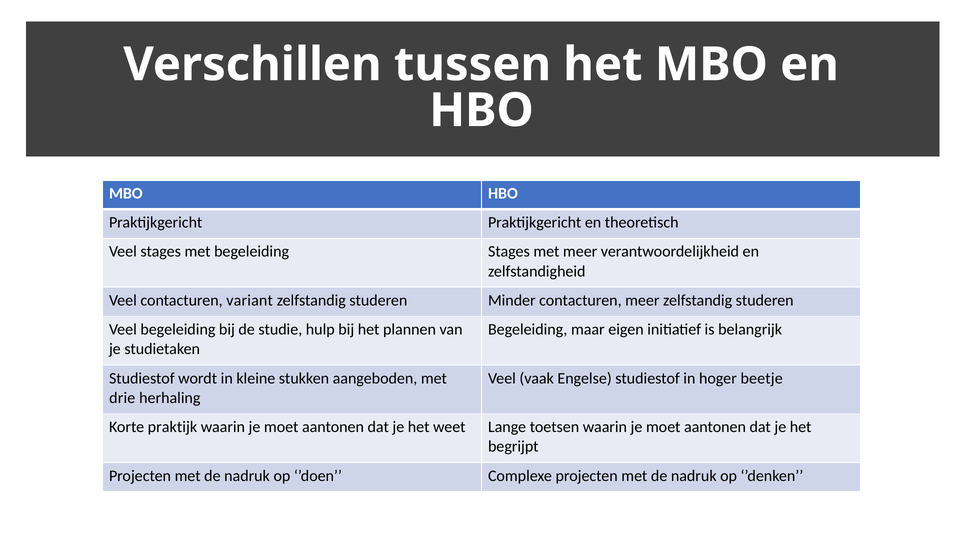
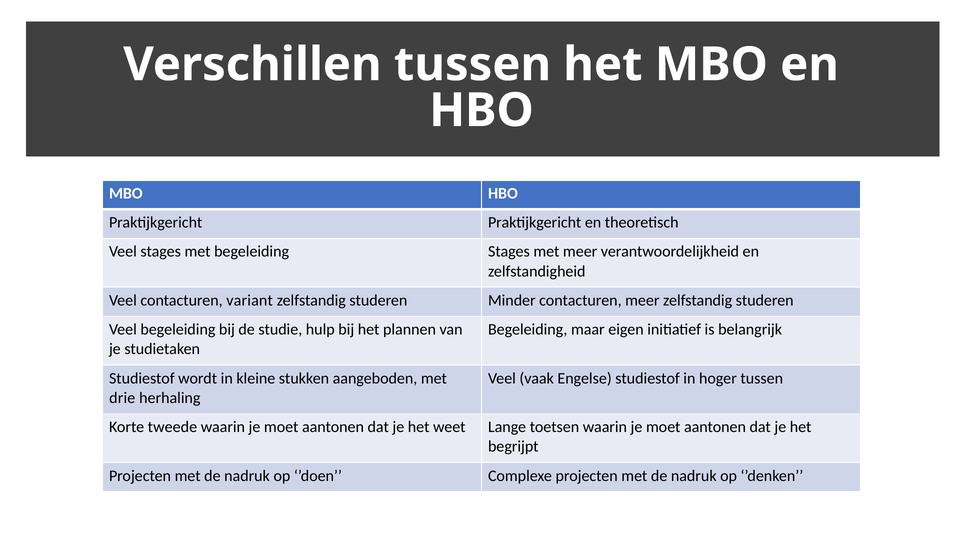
hoger beetje: beetje -> tussen (762, 378)
praktijk: praktijk -> tweede (172, 427)
